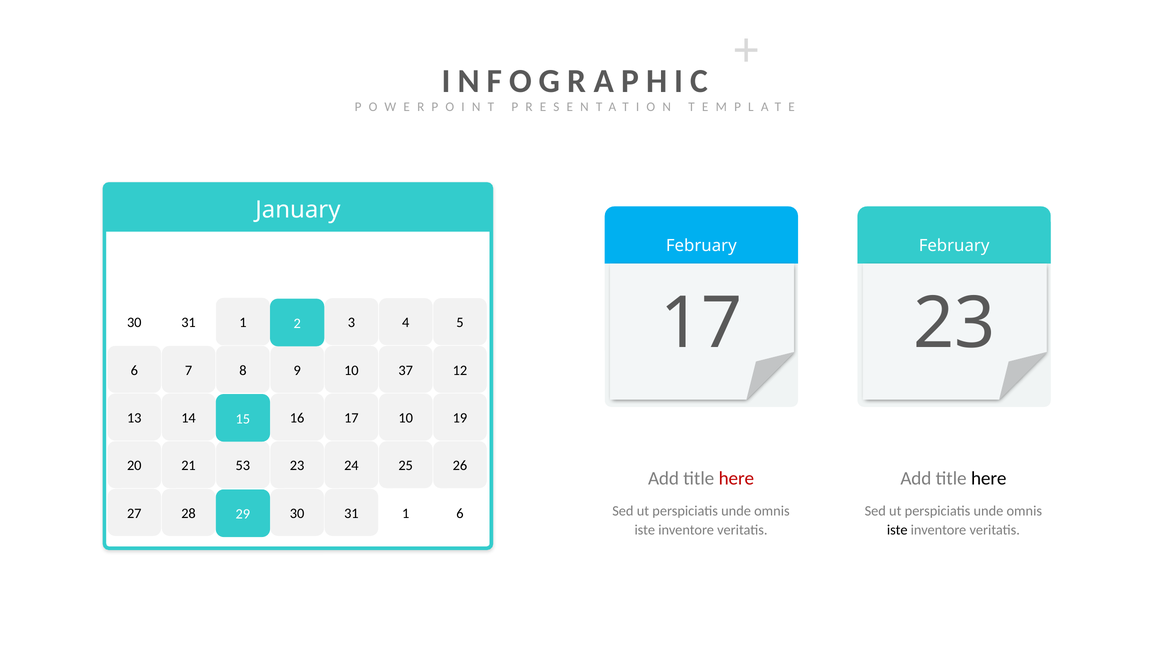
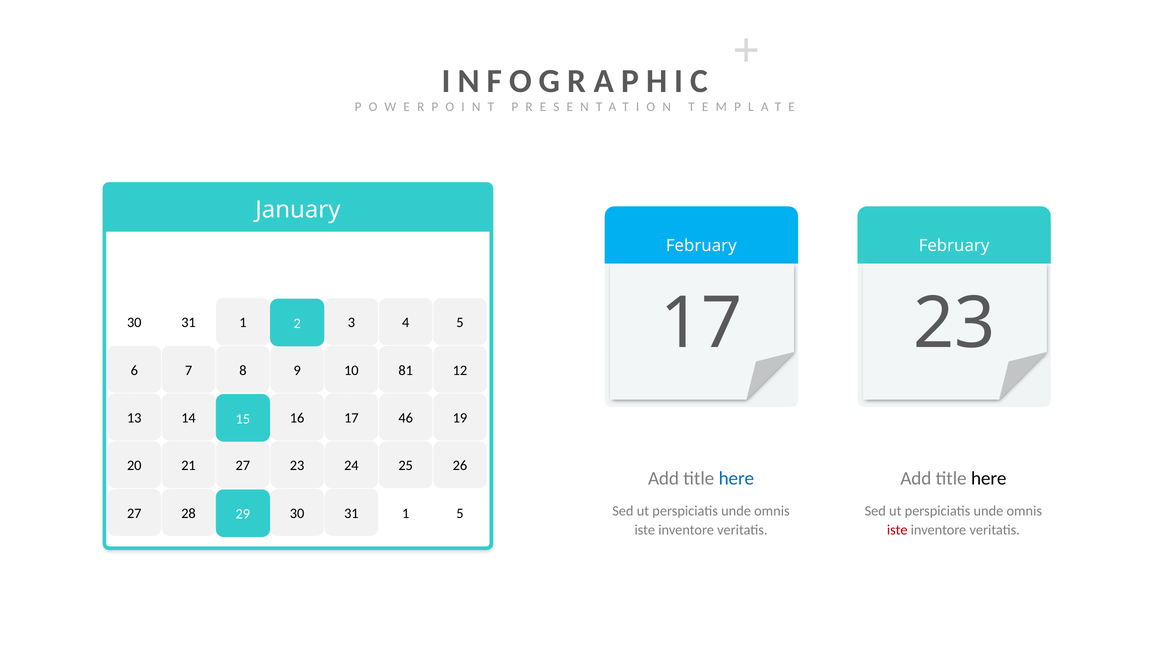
37: 37 -> 81 (406, 370)
17 10: 10 -> 46 (406, 418)
21 53: 53 -> 27 (243, 466)
here colour: red -> blue (736, 478)
1 6: 6 -> 5 (460, 513)
iste colour: black -> red (897, 530)
